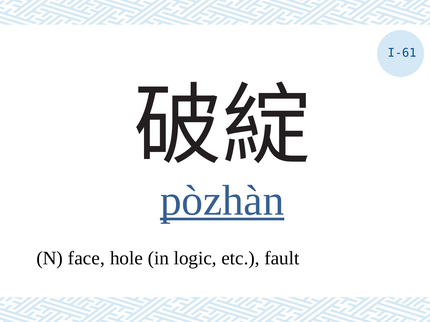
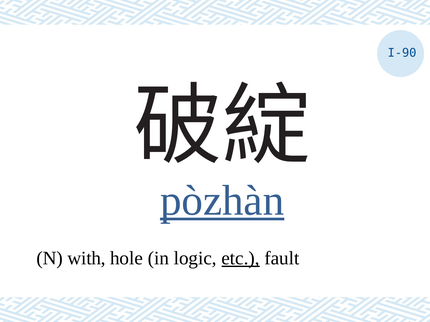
I-61: I-61 -> I-90 (402, 53)
face: face -> with (87, 259)
etc underline: none -> present (241, 259)
